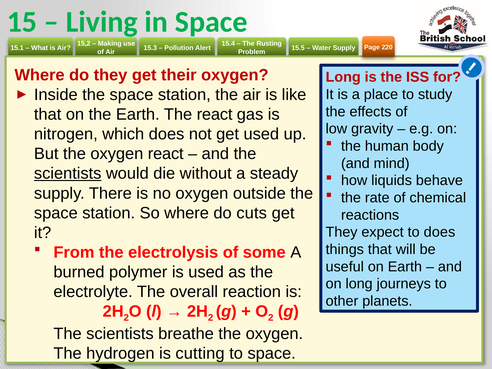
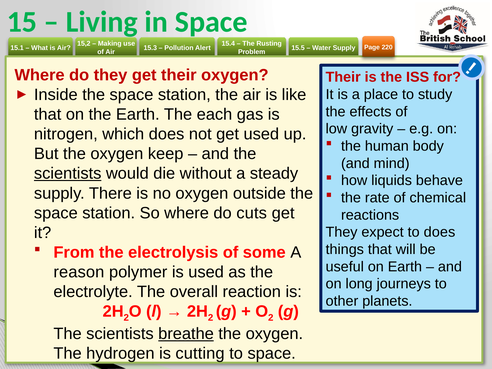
Long: Long -> Their (343, 77)
The react: react -> each (214, 115)
oxygen react: react -> keep (166, 154)
burned: burned -> reason (79, 272)
breathe underline: none -> present (186, 334)
